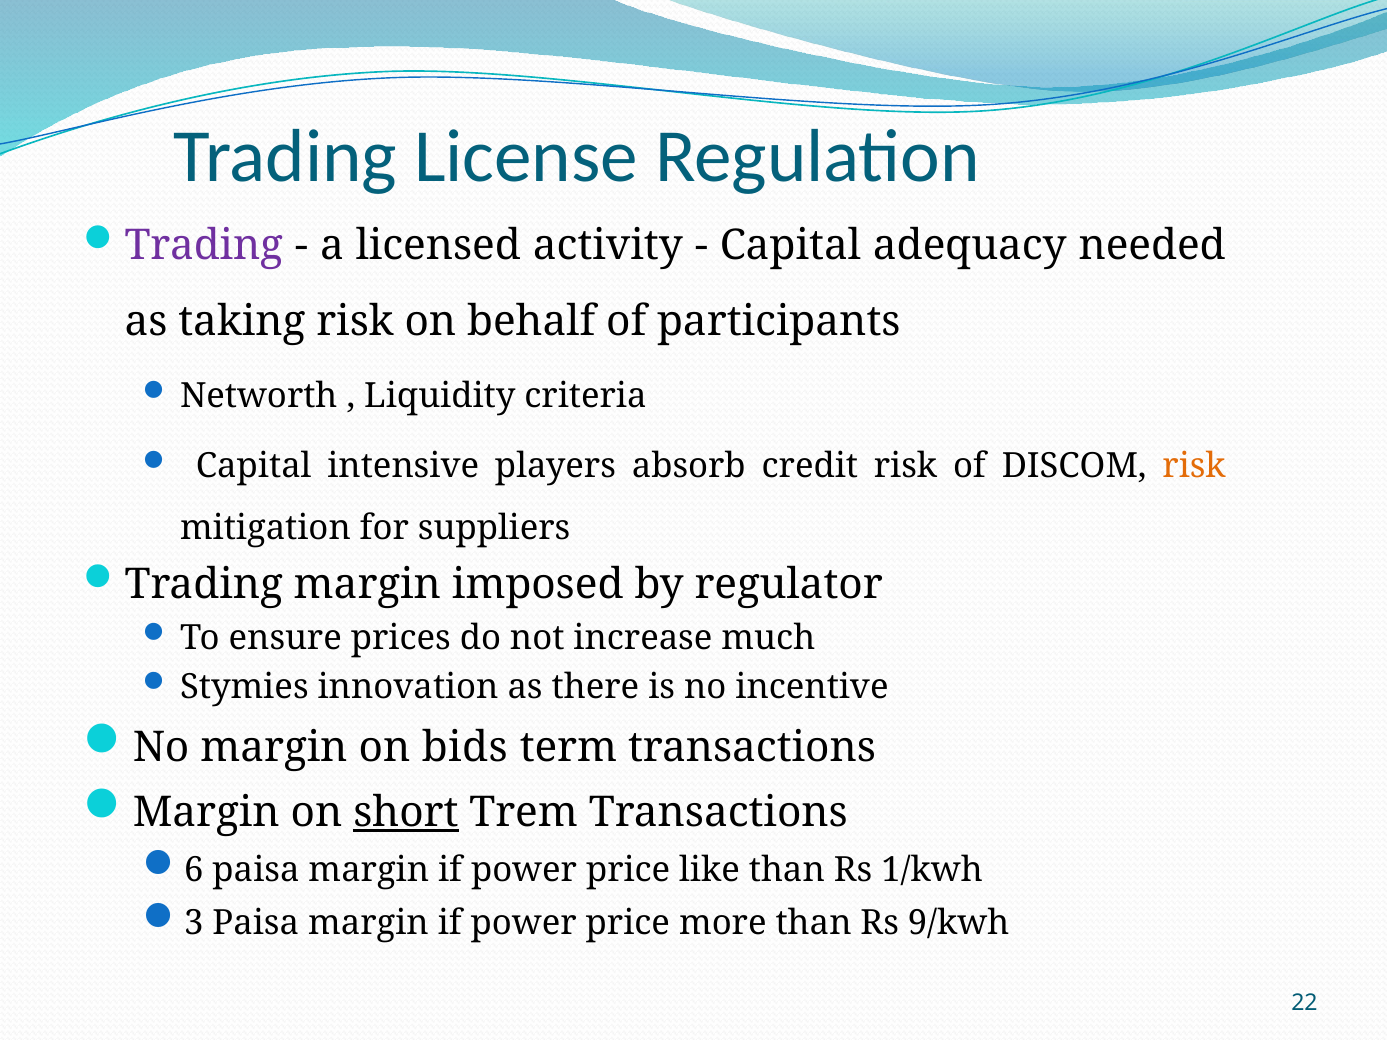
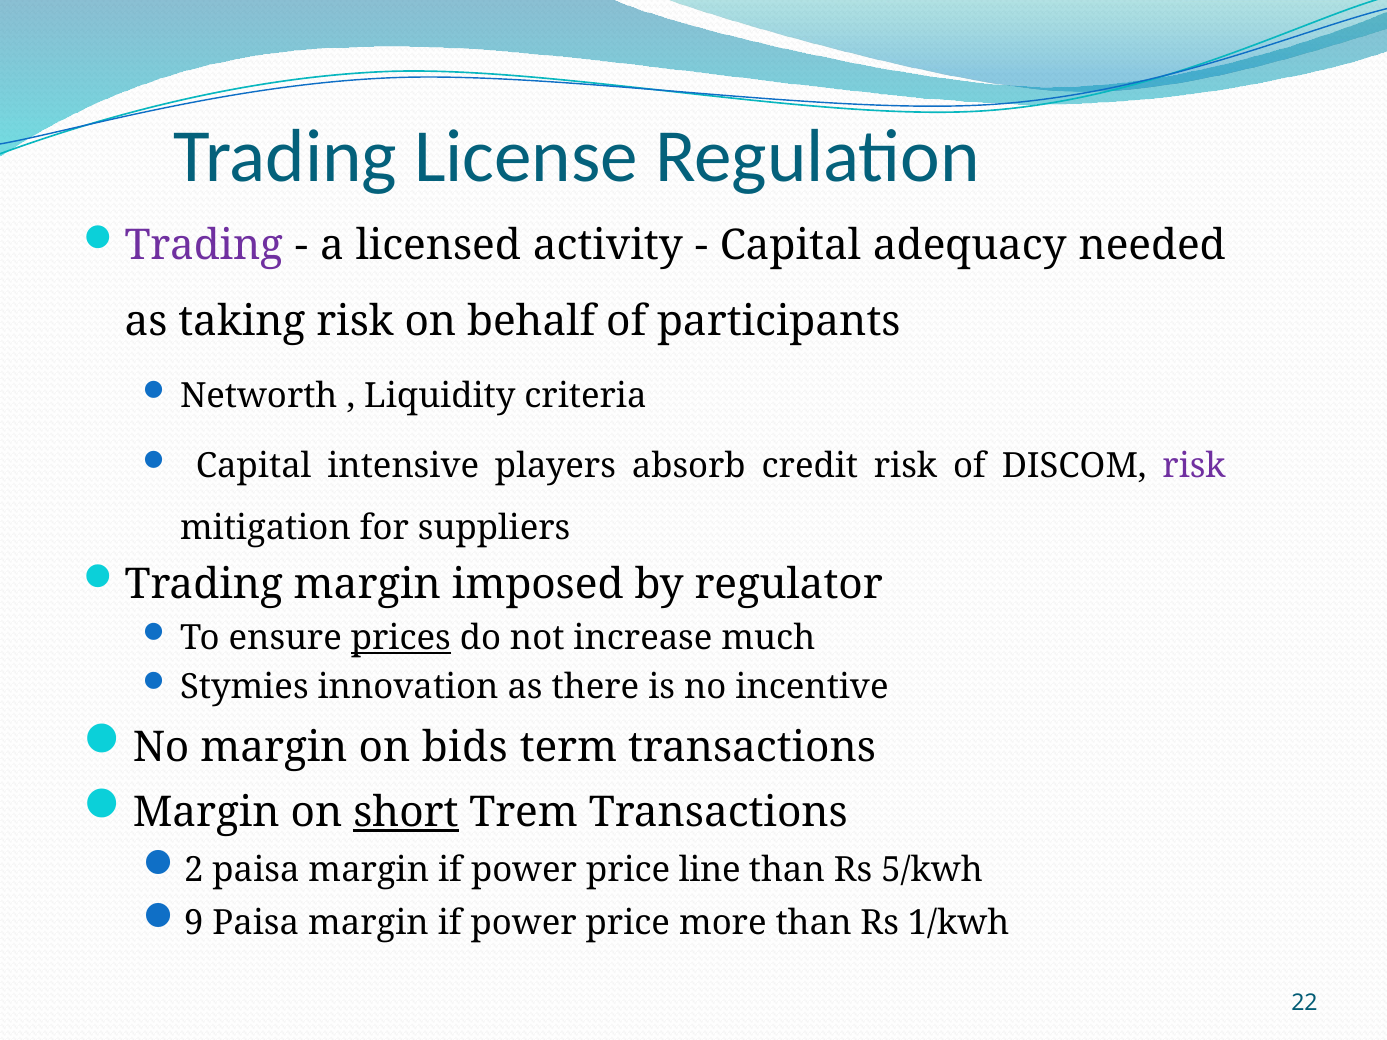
risk colour: orange -> purple (1194, 466)
prices underline: none -> present (401, 638)
6: 6 -> 2 (194, 870)
like: like -> line (710, 870)
1/kwh: 1/kwh -> 5/kwh (932, 870)
3: 3 -> 9 (194, 923)
9/kwh: 9/kwh -> 1/kwh (959, 923)
